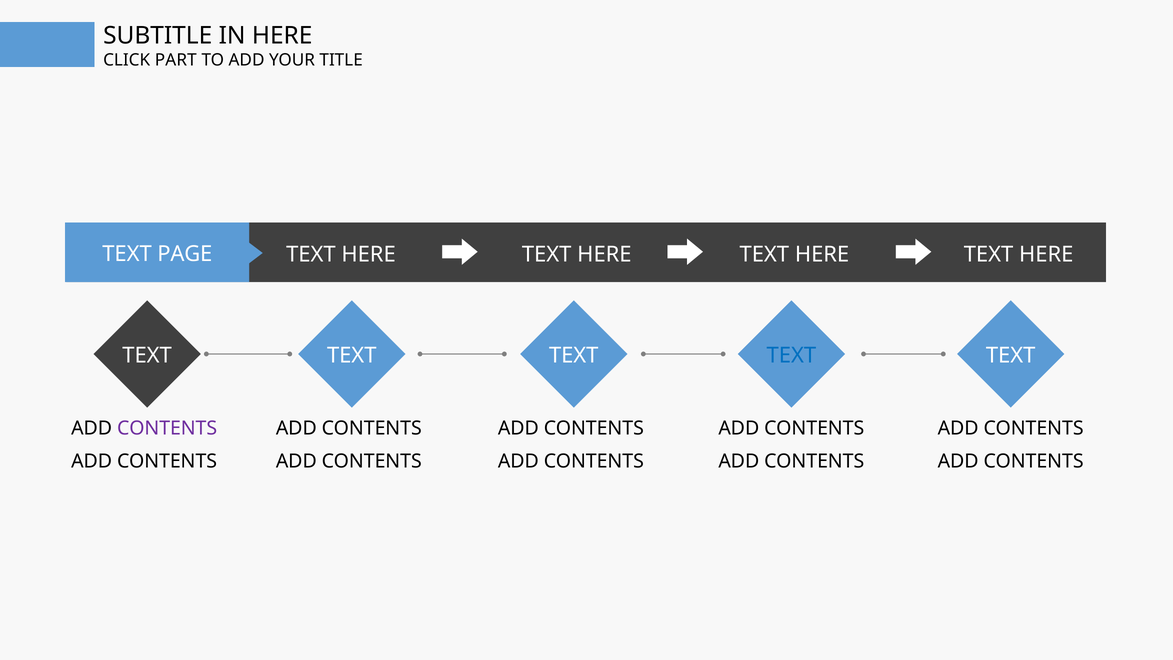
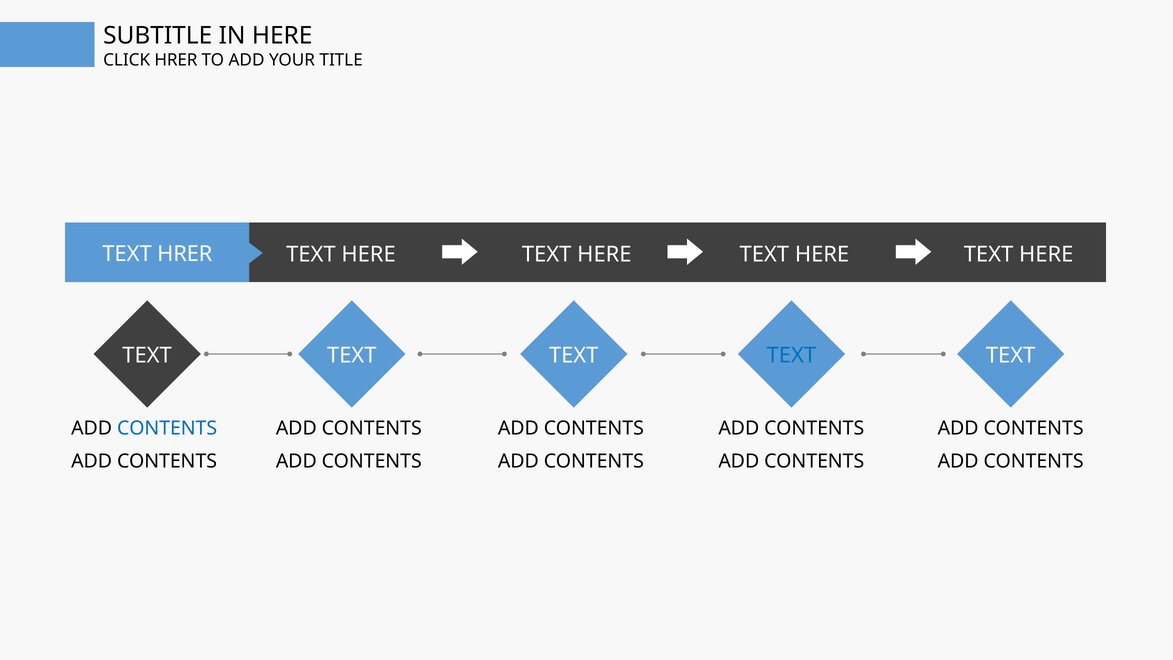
CLICK PART: PART -> HRER (176, 60)
TEXT PAGE: PAGE -> HRER (185, 254)
CONTENTS colour: purple -> blue (167, 428)
